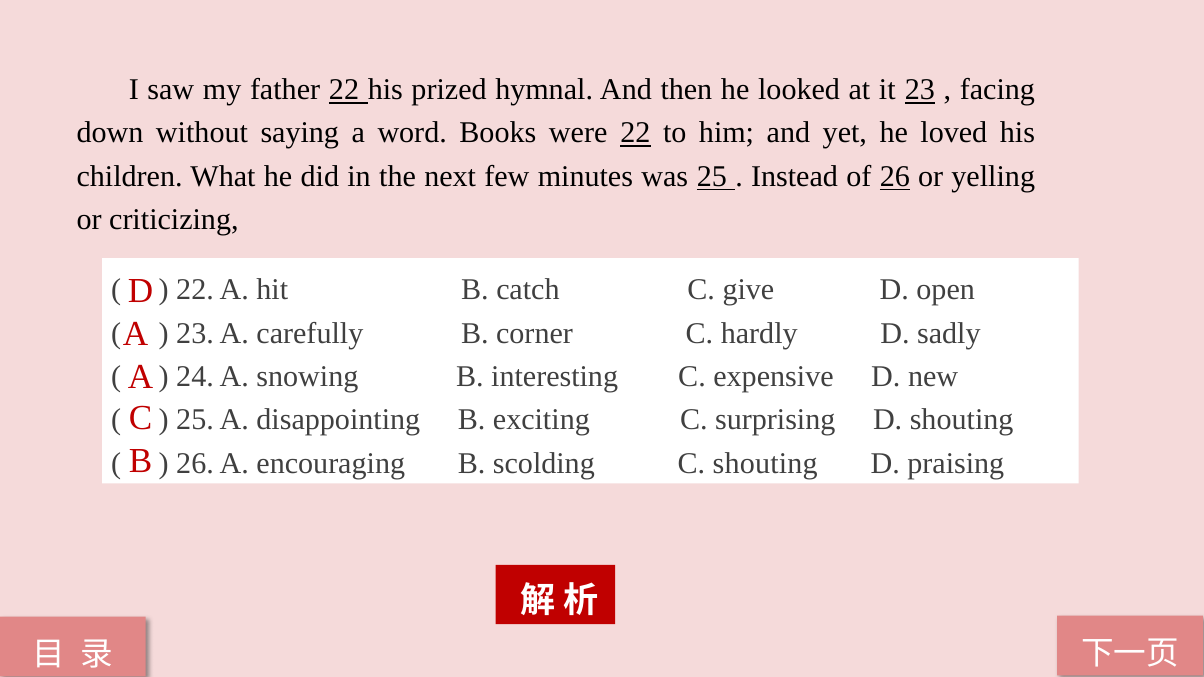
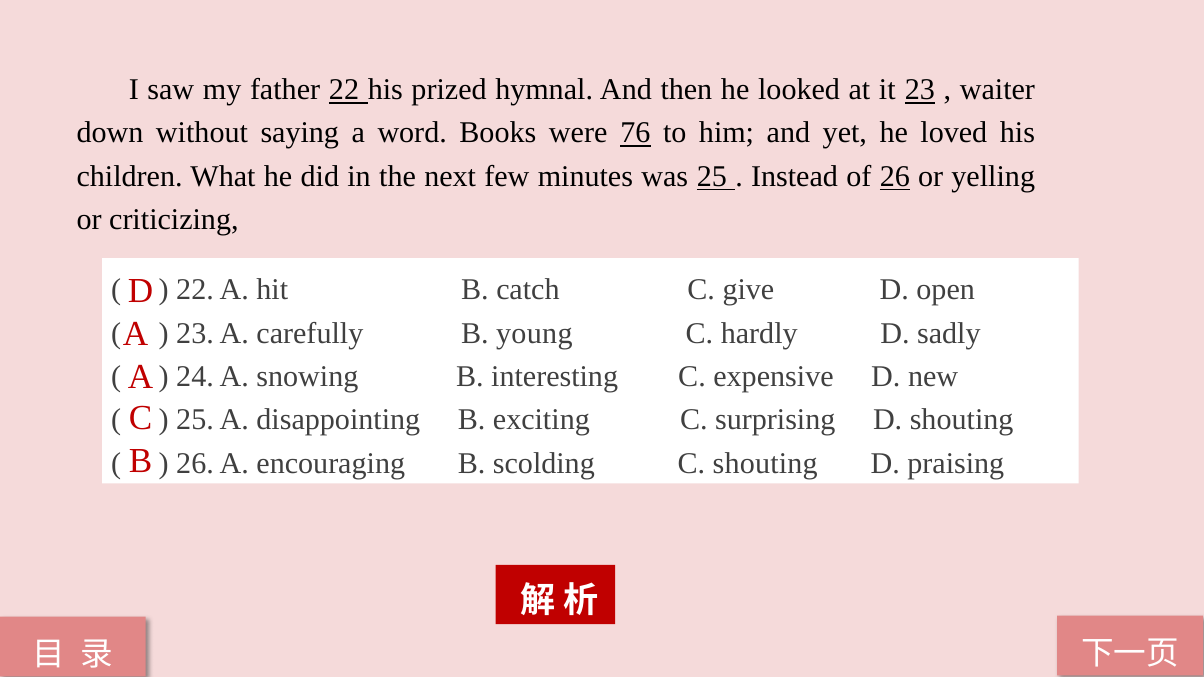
facing: facing -> waiter (997, 89)
were 22: 22 -> 76 (635, 133)
corner: corner -> young (534, 333)
